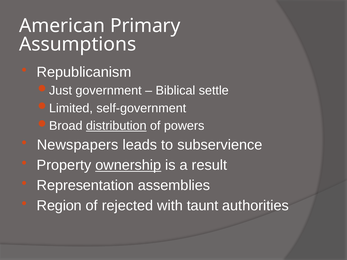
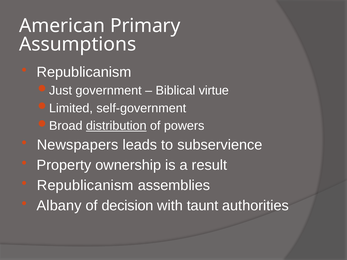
settle: settle -> virtue (214, 91)
ownership underline: present -> none (128, 165)
Representation: Representation -> Republicanism (85, 186)
Region: Region -> Albany (59, 206)
rejected: rejected -> decision (128, 206)
